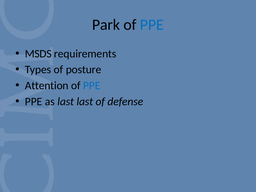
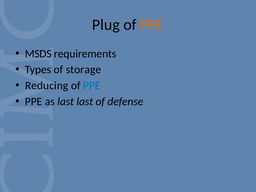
Park: Park -> Plug (106, 25)
PPE colour: blue -> orange (152, 25)
posture: posture -> storage (83, 70)
Attention: Attention -> Reducing (47, 86)
